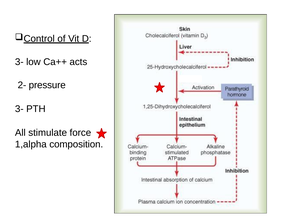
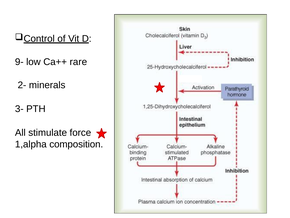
3-: 3- -> 9- (19, 62)
acts: acts -> rare (78, 62)
pressure: pressure -> minerals (47, 85)
